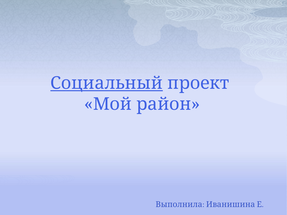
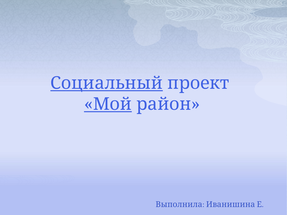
Мой underline: none -> present (108, 104)
